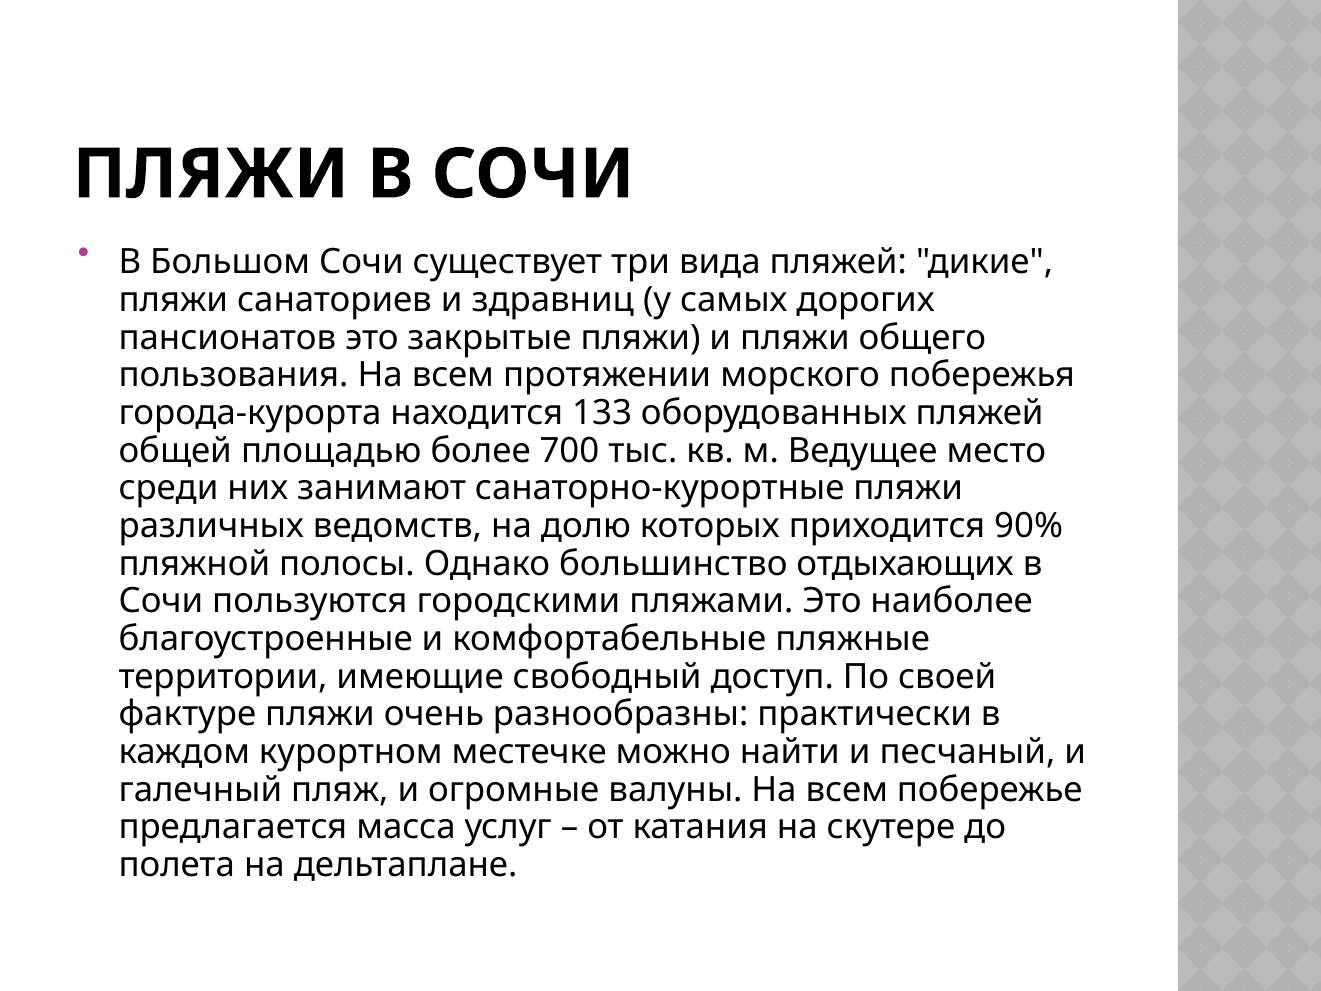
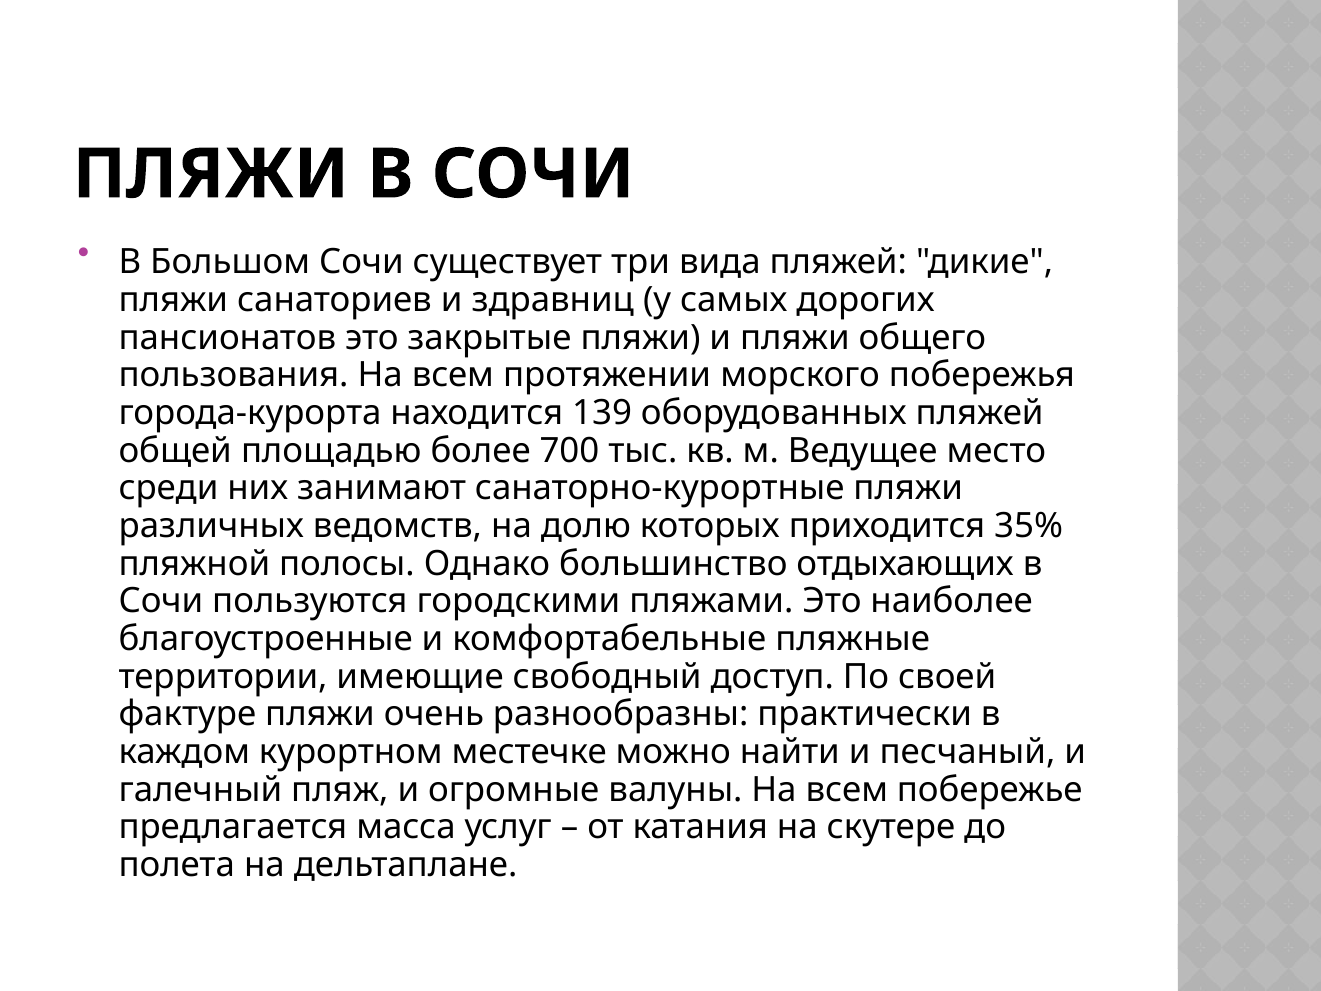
133: 133 -> 139 (602, 413)
90%: 90% -> 35% (1029, 526)
